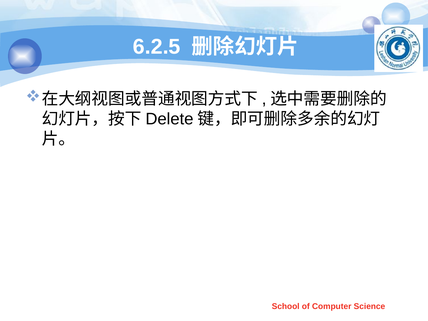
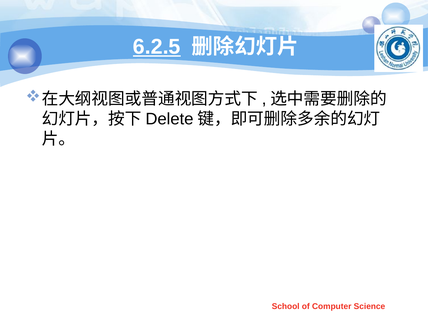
6.2.5 underline: none -> present (157, 47)
